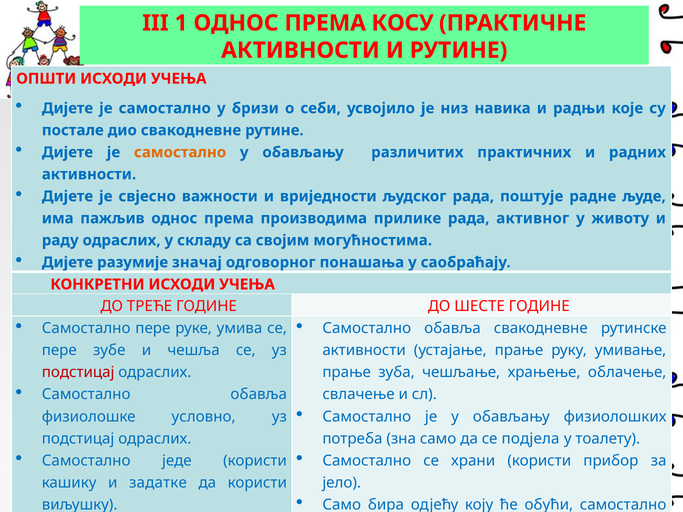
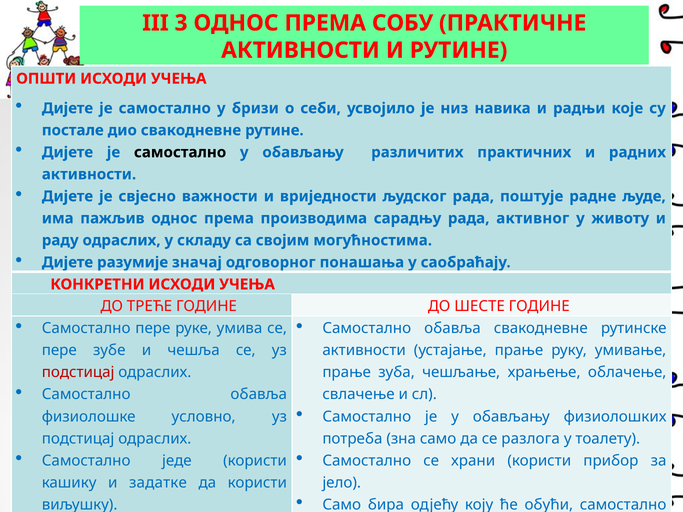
1: 1 -> 3 (181, 23)
КОСУ: КОСУ -> СОБУ (403, 23)
самостално colour: orange -> black (180, 152)
прилике: прилике -> сарадњу (408, 218)
подјела: подјела -> разлога (531, 439)
